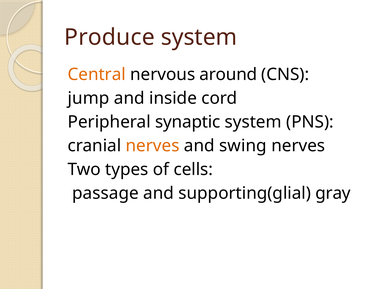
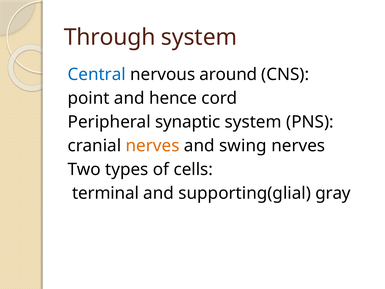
Produce: Produce -> Through (110, 37)
Central colour: orange -> blue (97, 74)
jump: jump -> point (89, 98)
inside: inside -> hence (173, 98)
passage: passage -> terminal (106, 193)
